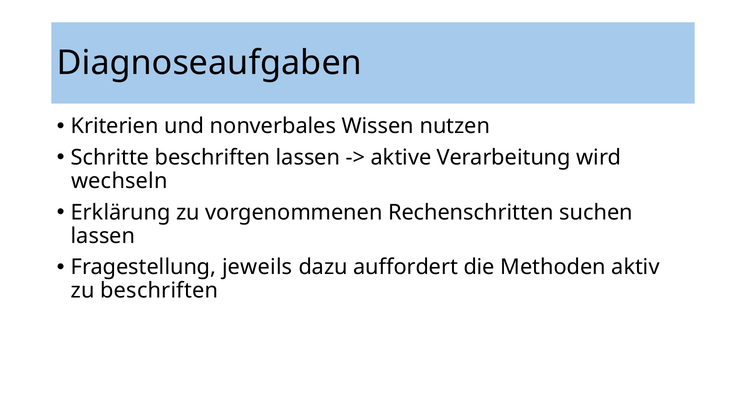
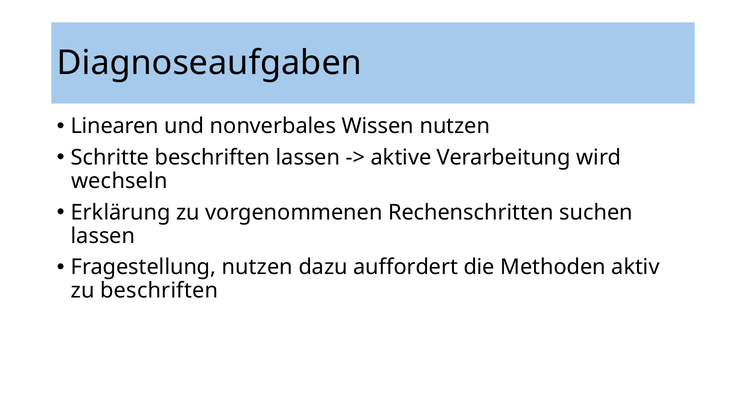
Kriterien: Kriterien -> Linearen (115, 126)
Fragestellung jeweils: jeweils -> nutzen (257, 267)
